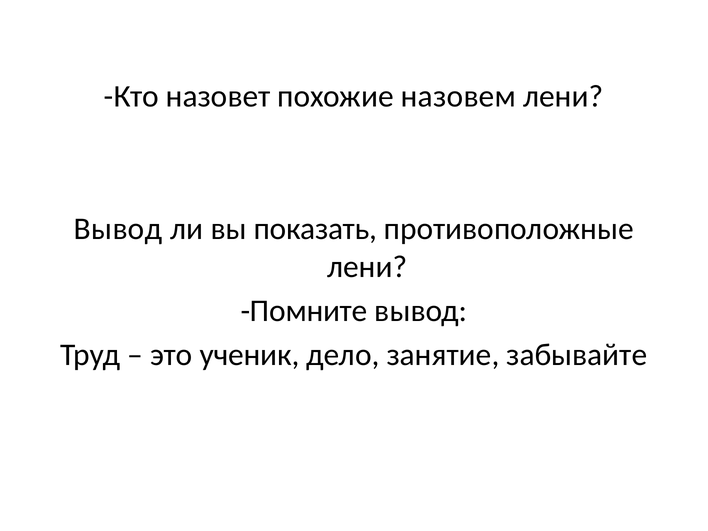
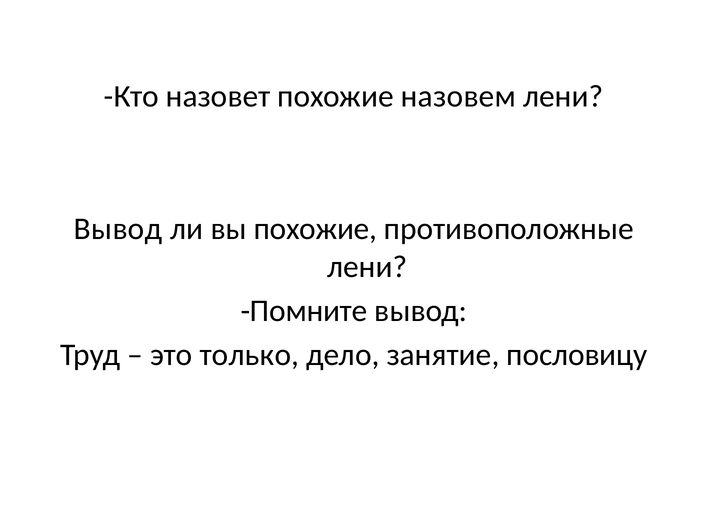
вы показать: показать -> похожие (315, 229)
ученик: ученик -> только (249, 355)
забывайте: забывайте -> пословицу (577, 355)
